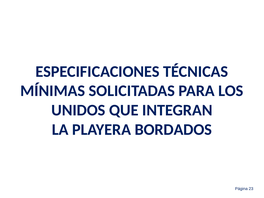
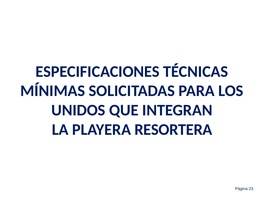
BORDADOS: BORDADOS -> RESORTERA (173, 130)
